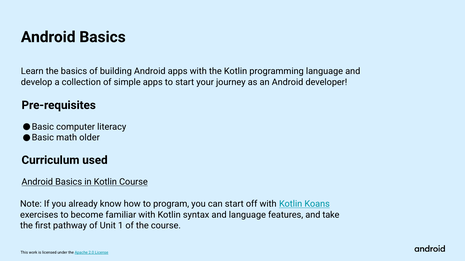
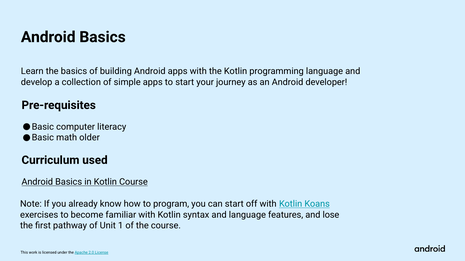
take: take -> lose (331, 215)
